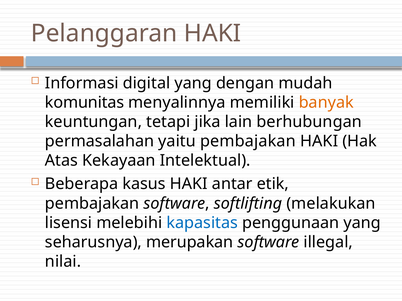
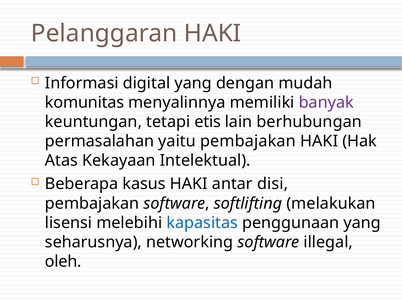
banyak colour: orange -> purple (326, 103)
jika: jika -> etis (208, 122)
etik: etik -> disi (273, 184)
merupakan: merupakan -> networking (190, 243)
nilai: nilai -> oleh (63, 262)
